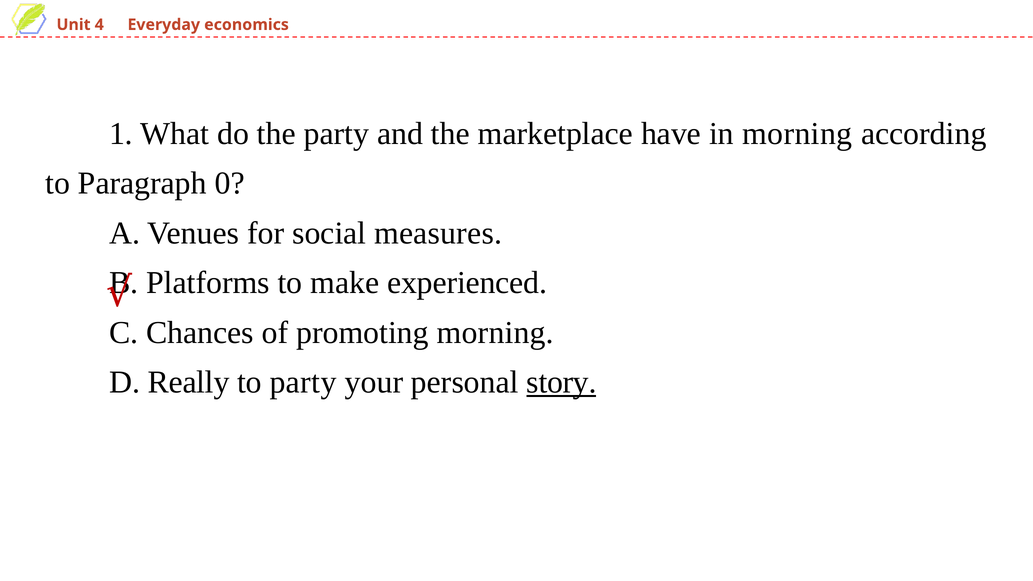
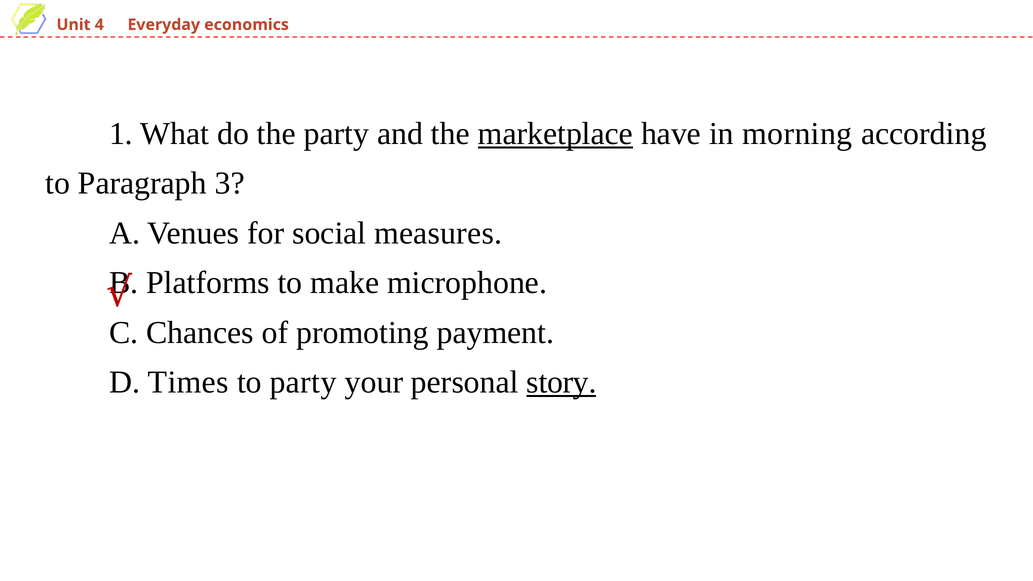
marketplace underline: none -> present (555, 134)
0: 0 -> 3 (230, 183)
experienced: experienced -> microphone (467, 283)
promoting morning: morning -> payment (495, 333)
Really: Really -> Times (188, 382)
